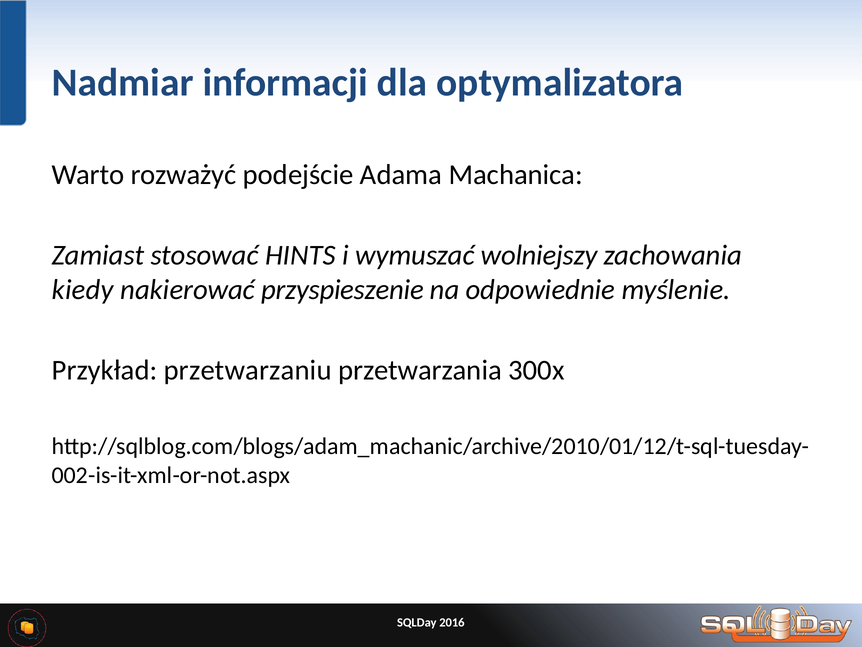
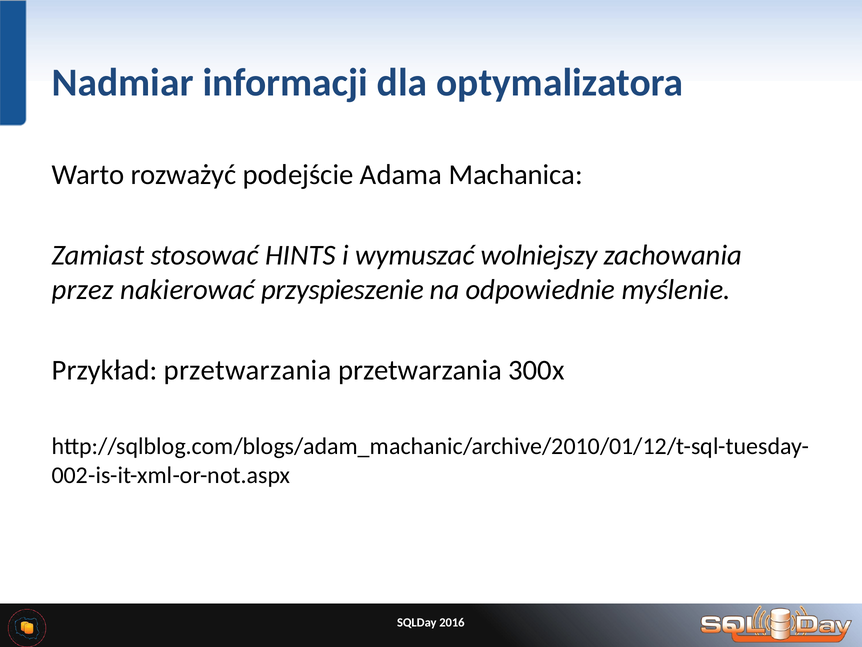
kiedy: kiedy -> przez (83, 289)
Przykład przetwarzaniu: przetwarzaniu -> przetwarzania (248, 370)
